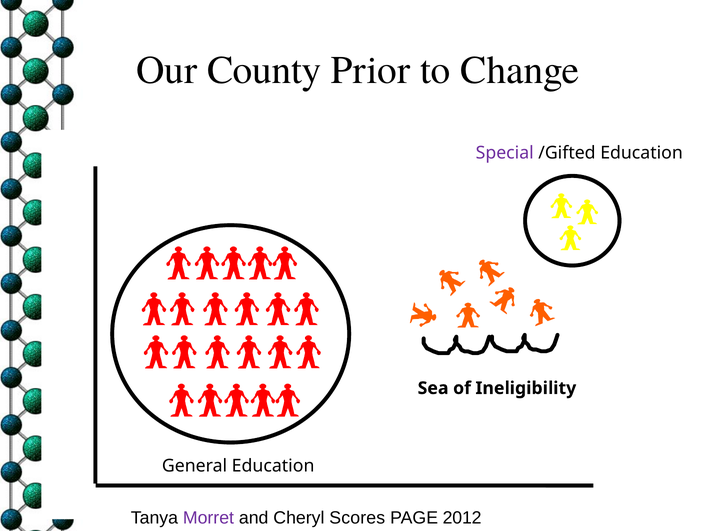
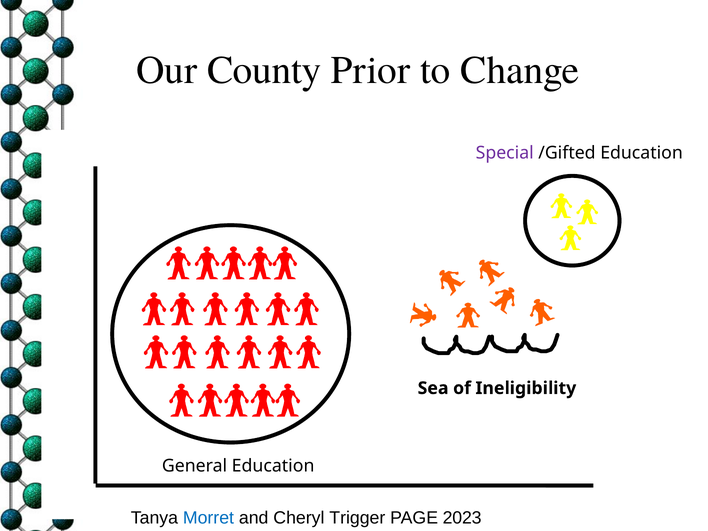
Morret colour: purple -> blue (208, 518)
Scores: Scores -> Trigger (357, 518)
2012: 2012 -> 2023 (462, 518)
